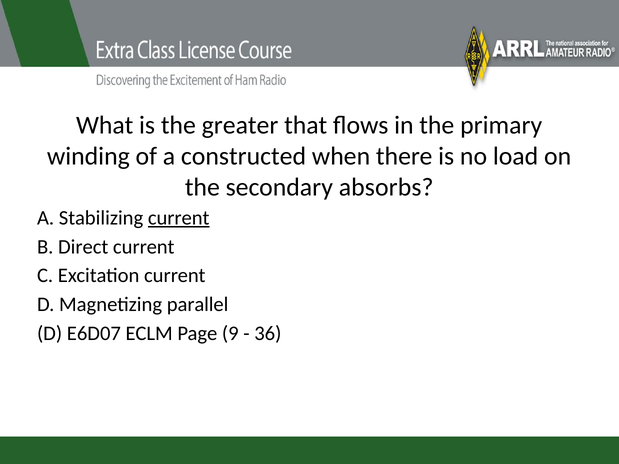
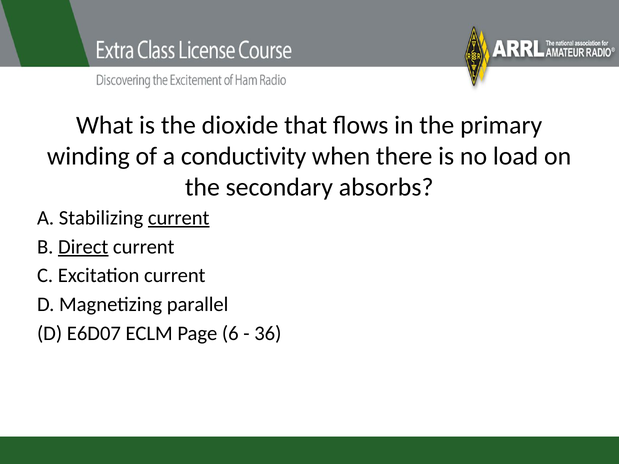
greater: greater -> dioxide (240, 126)
constructed: constructed -> conductivity (244, 157)
Direct underline: none -> present (83, 247)
9: 9 -> 6 (230, 334)
